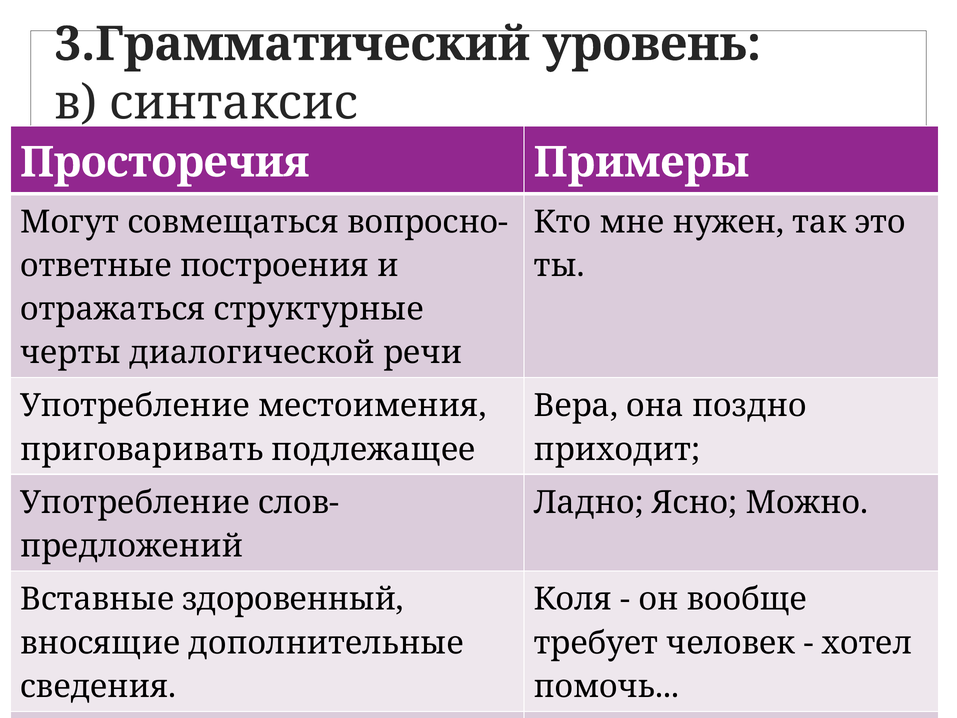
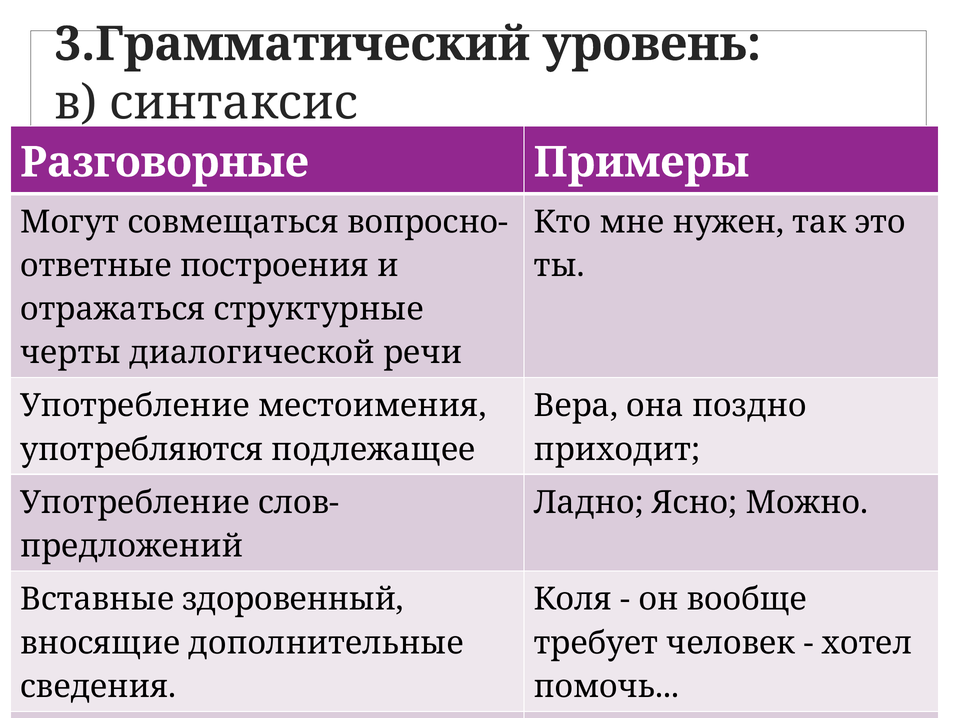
Просторечия: Просторечия -> Разговорные (165, 162)
приговаривать: приговаривать -> употребляются (142, 449)
